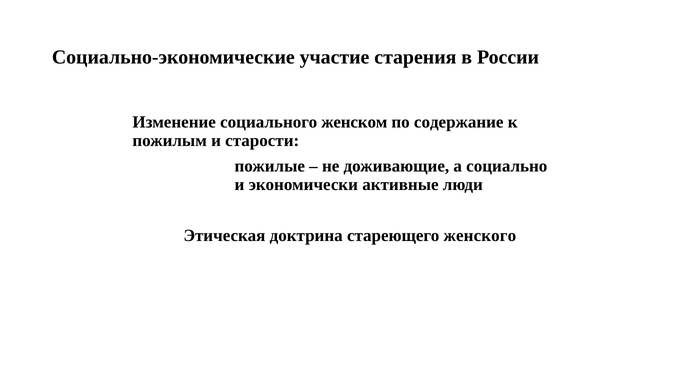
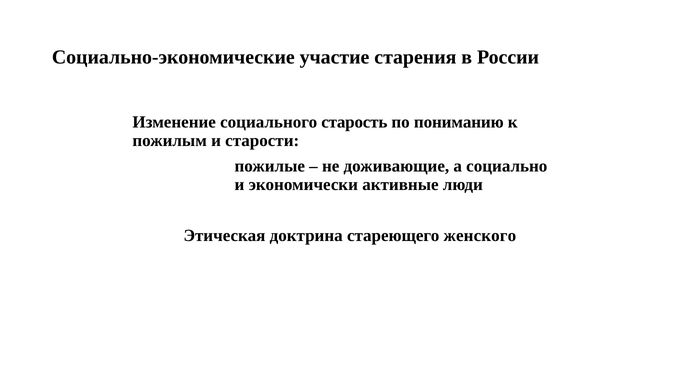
женском: женском -> старость (354, 122)
содержание: содержание -> пониманию (459, 122)
